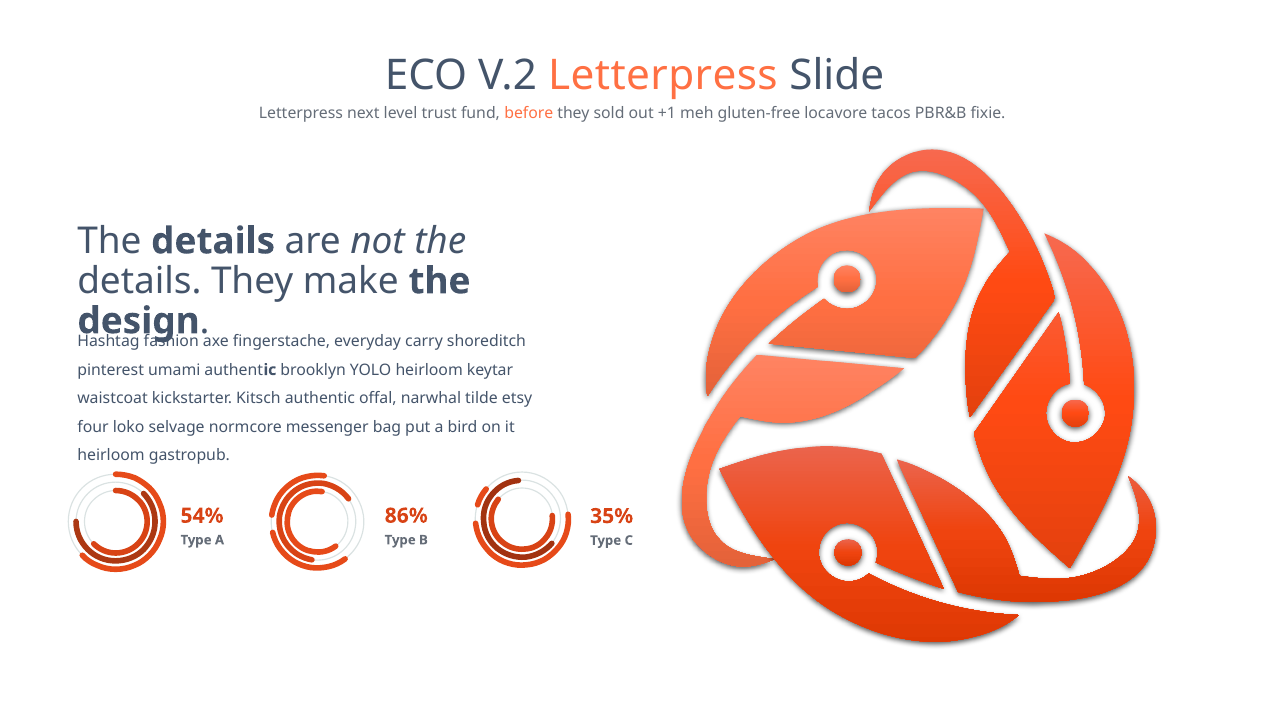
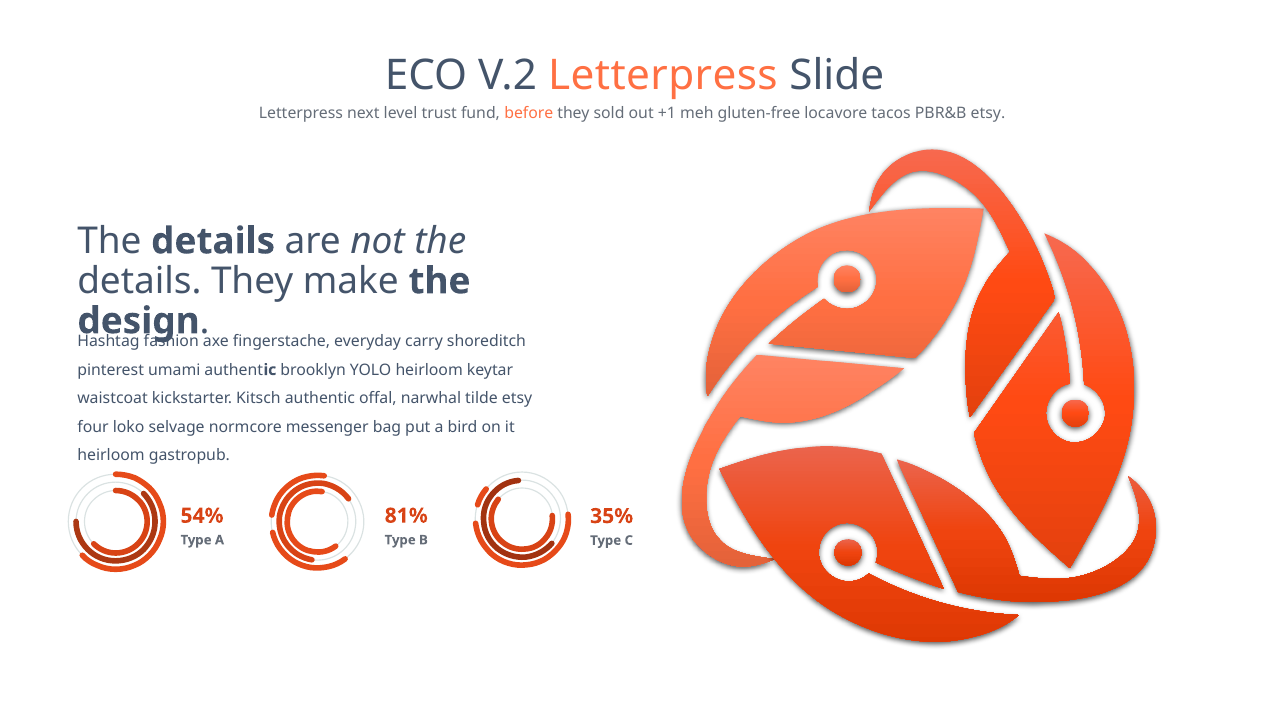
PBR&B fixie: fixie -> etsy (988, 113)
86%: 86% -> 81% (406, 516)
